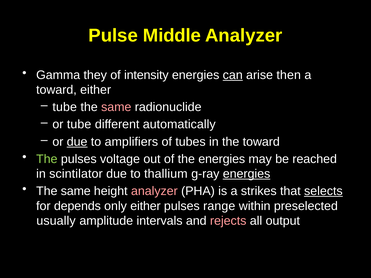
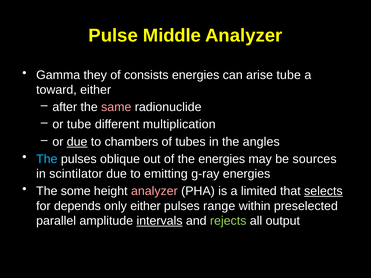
intensity: intensity -> consists (146, 75)
can underline: present -> none (233, 75)
arise then: then -> tube (289, 75)
tube: tube -> after (65, 107)
automatically: automatically -> multiplication (179, 125)
amplifiers: amplifiers -> chambers (131, 142)
the toward: toward -> angles (261, 142)
The colour: light green -> light blue (47, 159)
voltage: voltage -> oblique (120, 159)
reached: reached -> sources (315, 159)
thallium: thallium -> emitting (166, 174)
energies underline: present -> none (247, 174)
same: same -> some (76, 191)
strikes: strikes -> limited (259, 191)
usually: usually -> parallel (56, 221)
intervals underline: none -> present (160, 221)
rejects colour: pink -> light green (228, 221)
